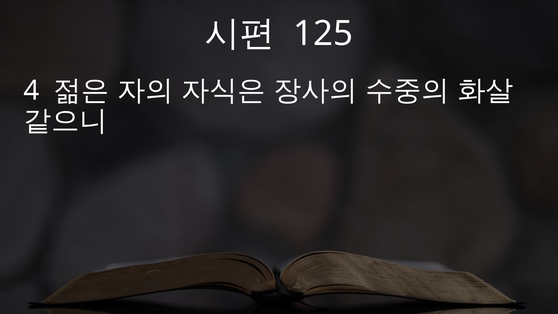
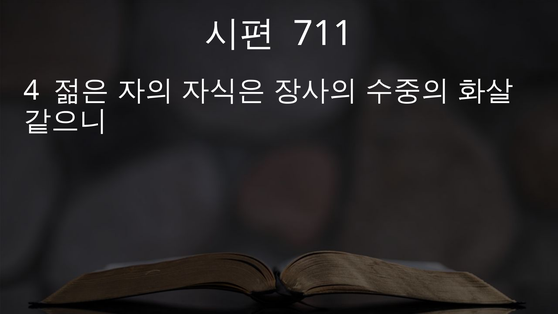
125: 125 -> 711 (323, 34)
